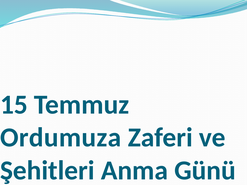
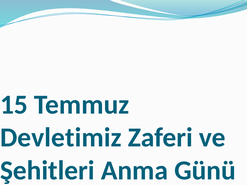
Ordumuza: Ordumuza -> Devletimiz (61, 138)
